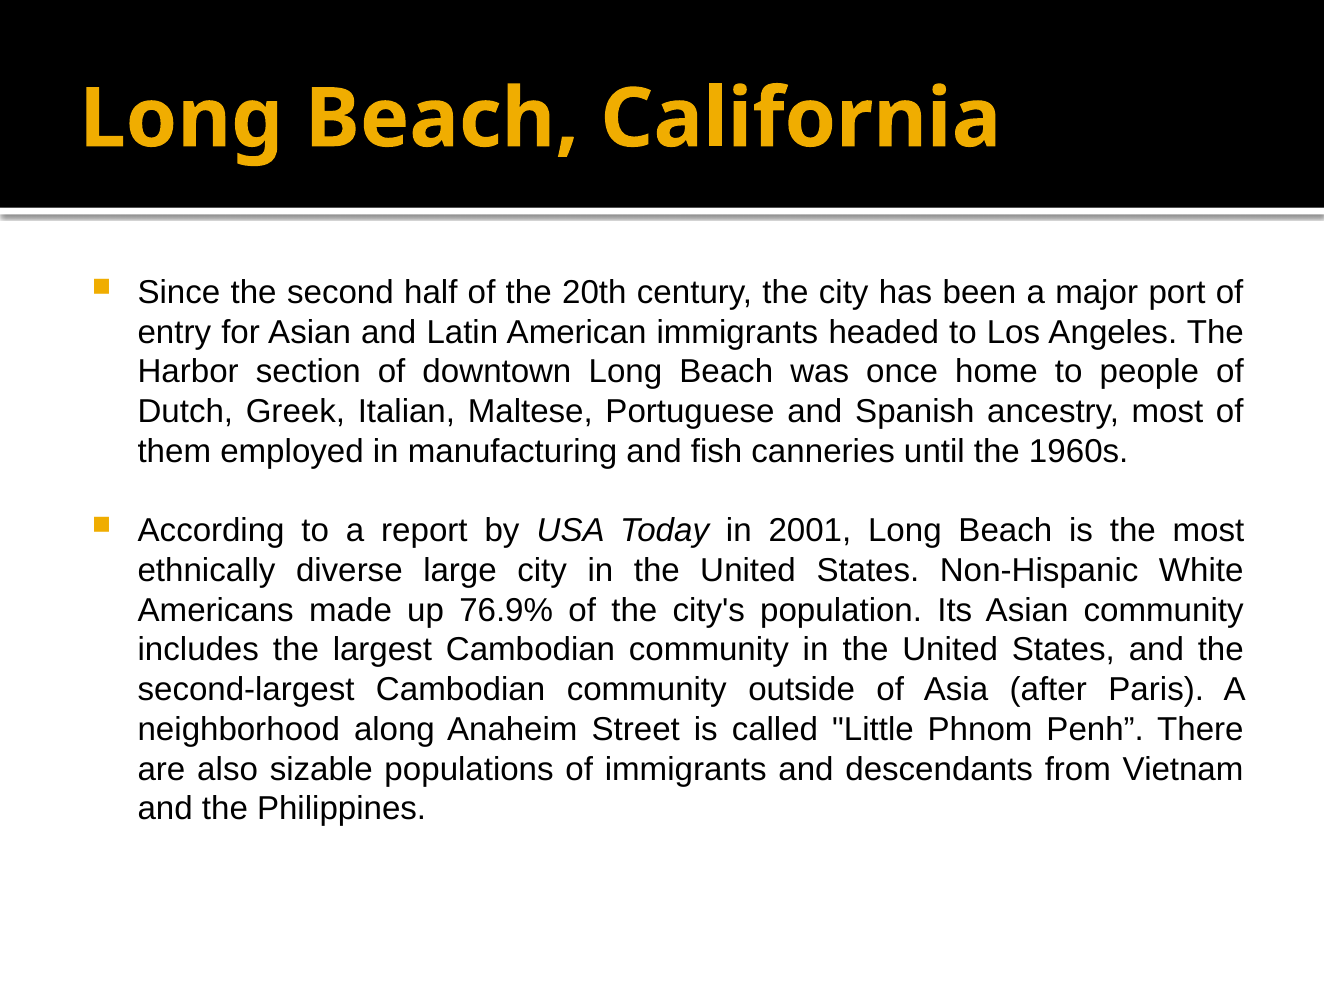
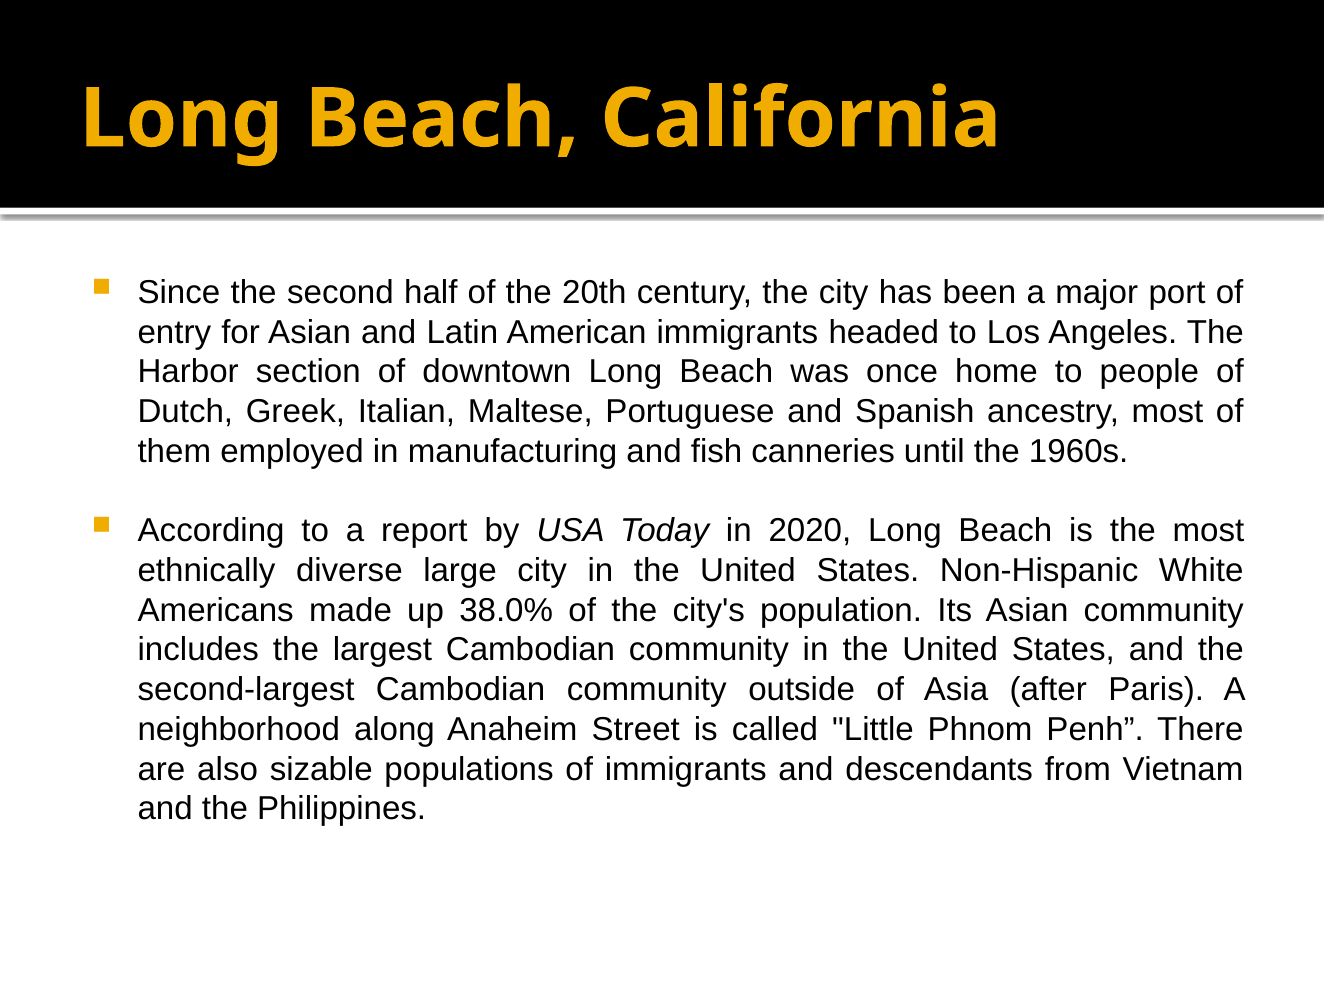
2001: 2001 -> 2020 (810, 531)
76.9%: 76.9% -> 38.0% (506, 610)
